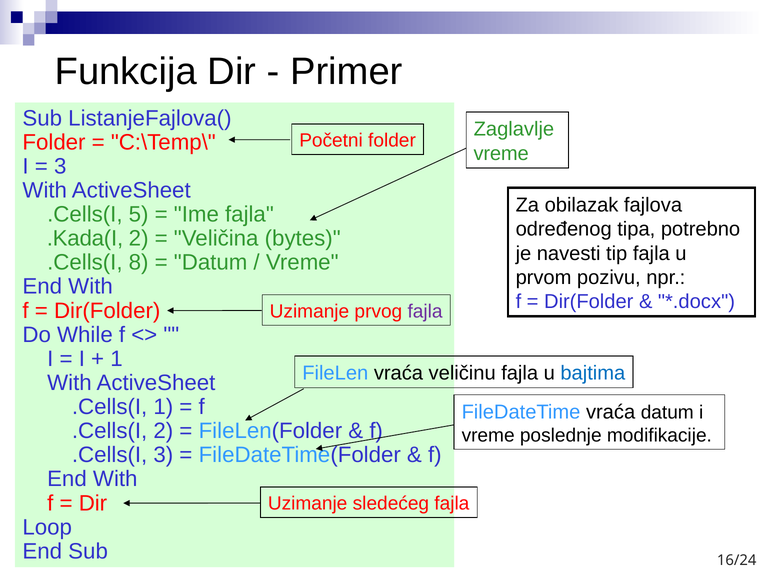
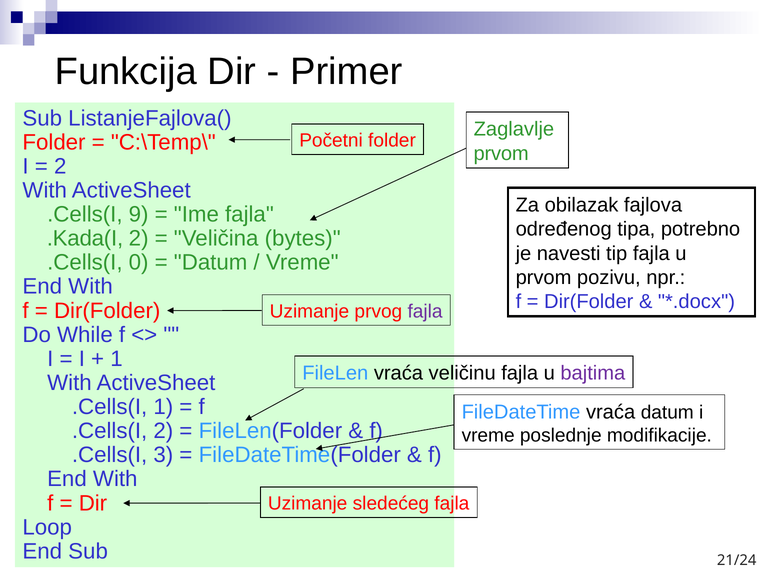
vreme: vreme -> prvom (501, 153)
3: 3 -> 2 (60, 166)
5: 5 -> 9 (139, 214)
8: 8 -> 0 (139, 263)
bajtima colour: blue -> purple (593, 373)
16/24: 16/24 -> 21/24 (737, 560)
